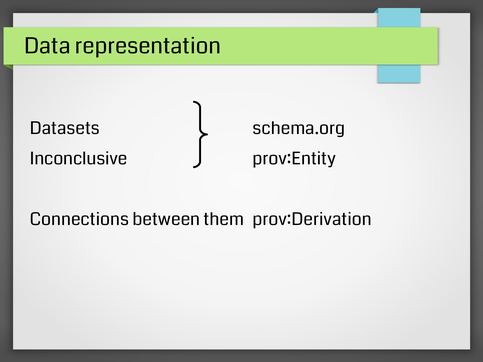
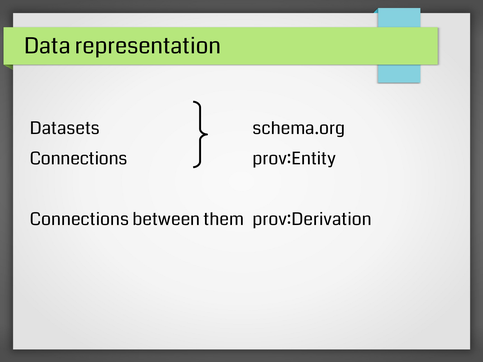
Inconclusive: Inconclusive -> Connections (79, 159)
